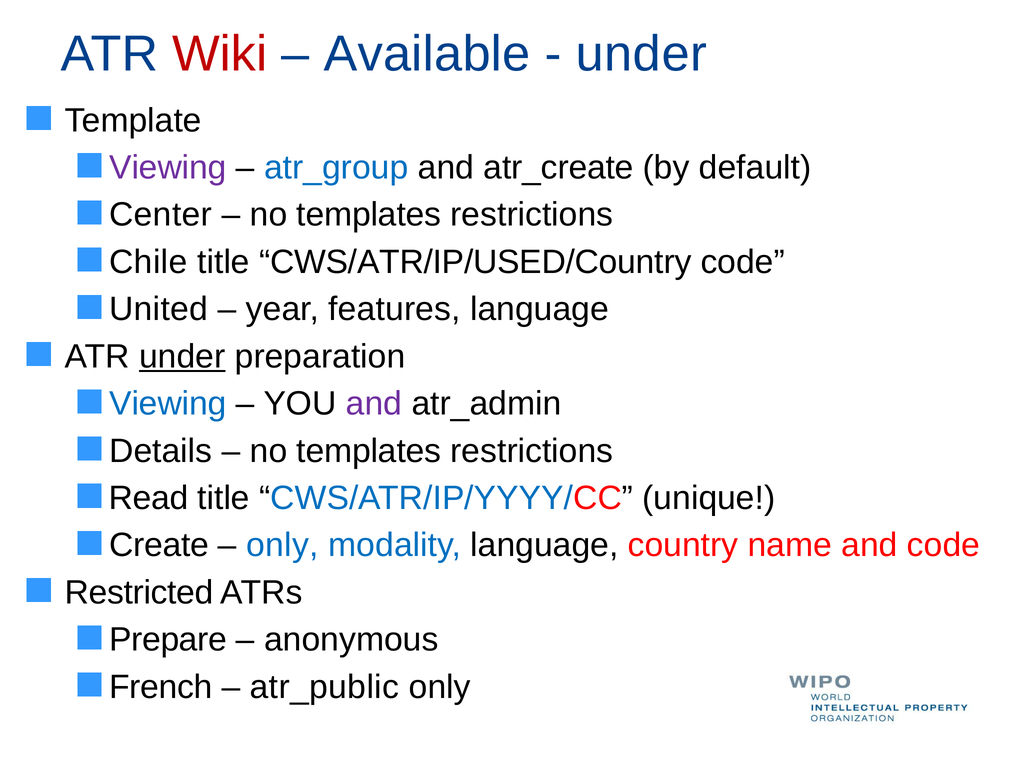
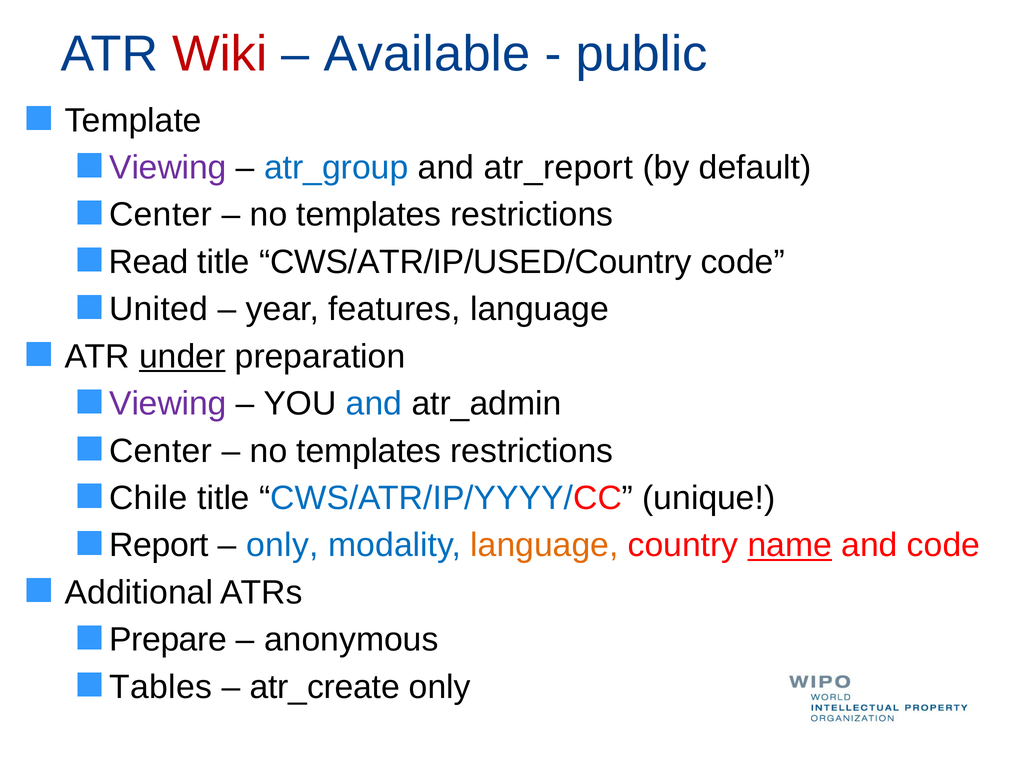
under: under -> public (642, 54)
atr_create: atr_create -> atr_report (558, 168)
Chile: Chile -> Read (149, 262)
Viewing colour: blue -> purple (168, 404)
and colour: purple -> blue (374, 404)
Details: Details -> Center (161, 451)
Read: Read -> Chile (148, 498)
Create: Create -> Report (159, 545)
language colour: black -> orange (544, 545)
name underline: none -> present (790, 545)
Restricted: Restricted -> Additional (139, 593)
French: French -> Tables (161, 687)
atr_public: atr_public -> atr_create (325, 687)
